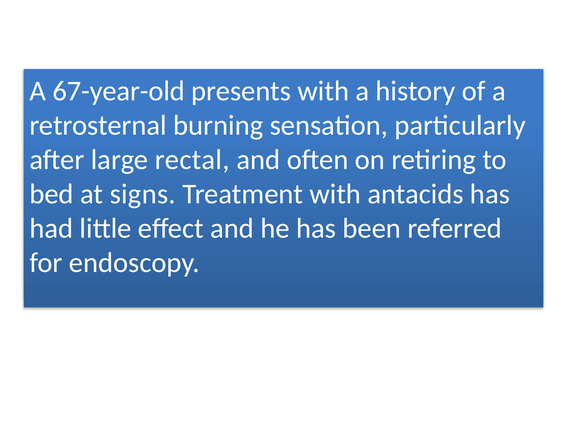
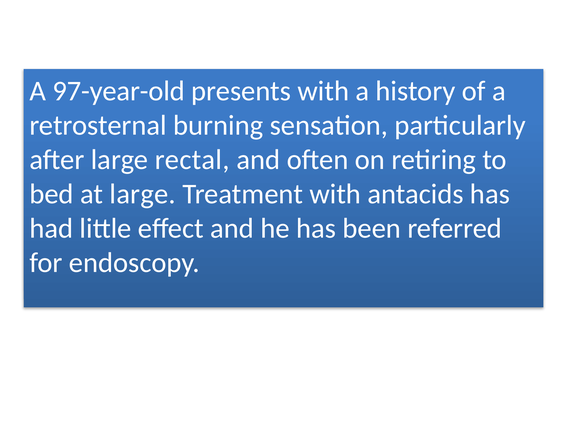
67-year-old: 67-year-old -> 97-year-old (119, 91)
at signs: signs -> large (143, 194)
